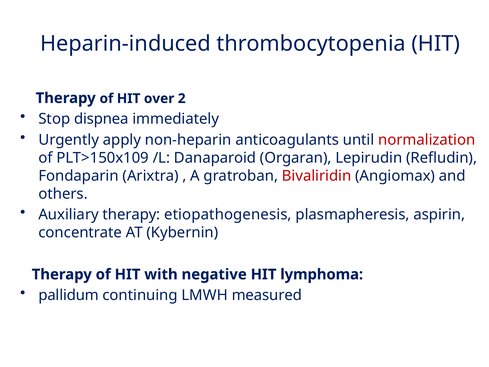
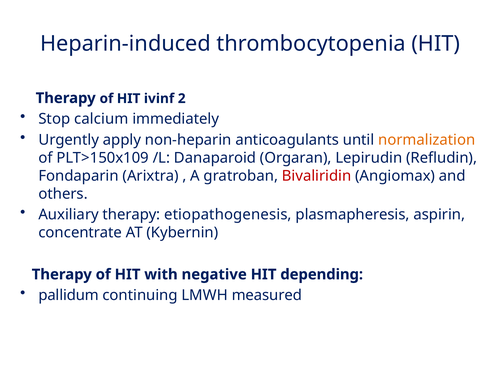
over: over -> ivinf (159, 98)
dispnea: dispnea -> calcium (101, 119)
normalization colour: red -> orange (427, 140)
lymphoma: lymphoma -> depending (322, 274)
